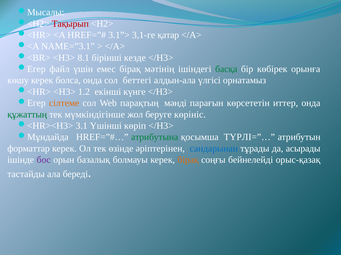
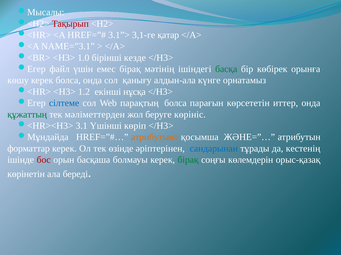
8.1: 8.1 -> 1.0 (83, 58)
беттегі: беттегі -> қанығу (137, 81)
үлгісі: үлгісі -> күнге (209, 81)
күнге: күнге -> нұсқа (135, 92)
сілтеме colour: orange -> blue (64, 103)
парақтың мәнді: мәнді -> болса (175, 103)
мүмкіндігінше: мүмкіндігінше -> мәліметтерден (95, 115)
атрибутына colour: green -> orange (155, 137)
ТҮРЛІ=”…: ТҮРЛІ=”… -> ЖӘНЕ=”… (249, 137)
асырады: асырады -> кестенің (303, 149)
бос colour: purple -> red (44, 160)
базалық: базалық -> басқаша (94, 160)
бірақ colour: orange -> green (188, 160)
бейнелейді: бейнелейді -> көлемдерін (251, 160)
тастайды: тастайды -> көрінетін (26, 174)
